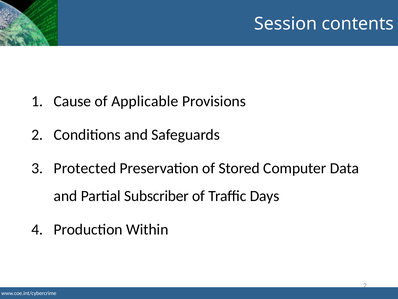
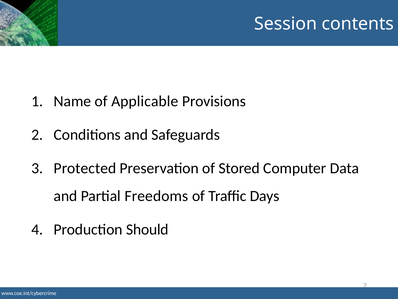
Cause: Cause -> Name (72, 101)
Subscriber: Subscriber -> Freedoms (156, 196)
Within: Within -> Should (147, 229)
